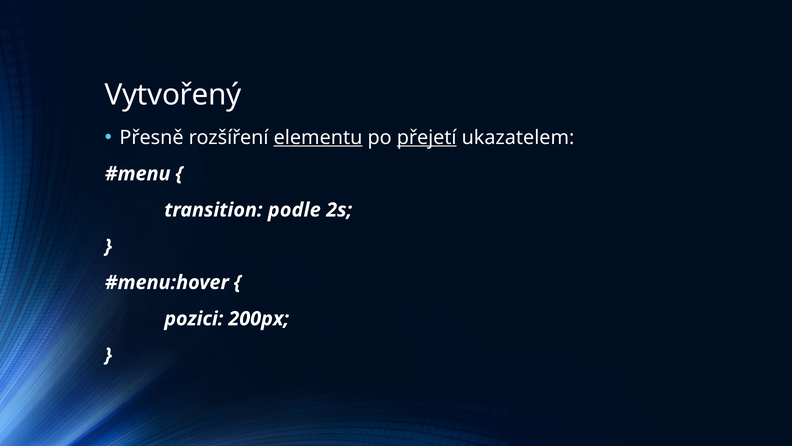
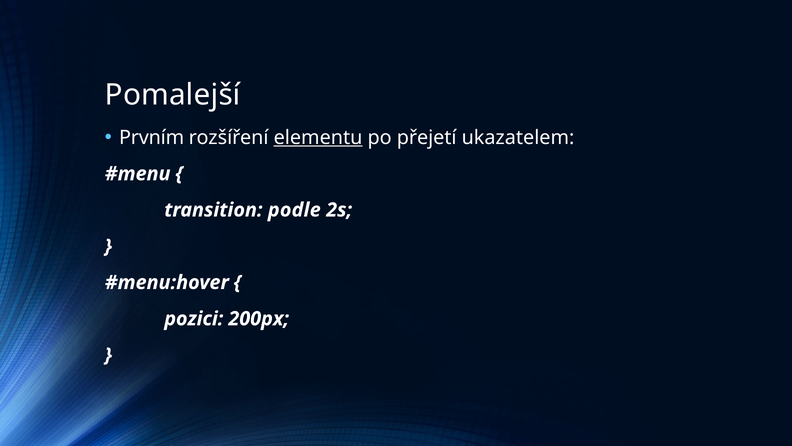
Vytvořený: Vytvořený -> Pomalejší (173, 95)
Přesně: Přesně -> Prvním (152, 137)
přejetí underline: present -> none (427, 137)
